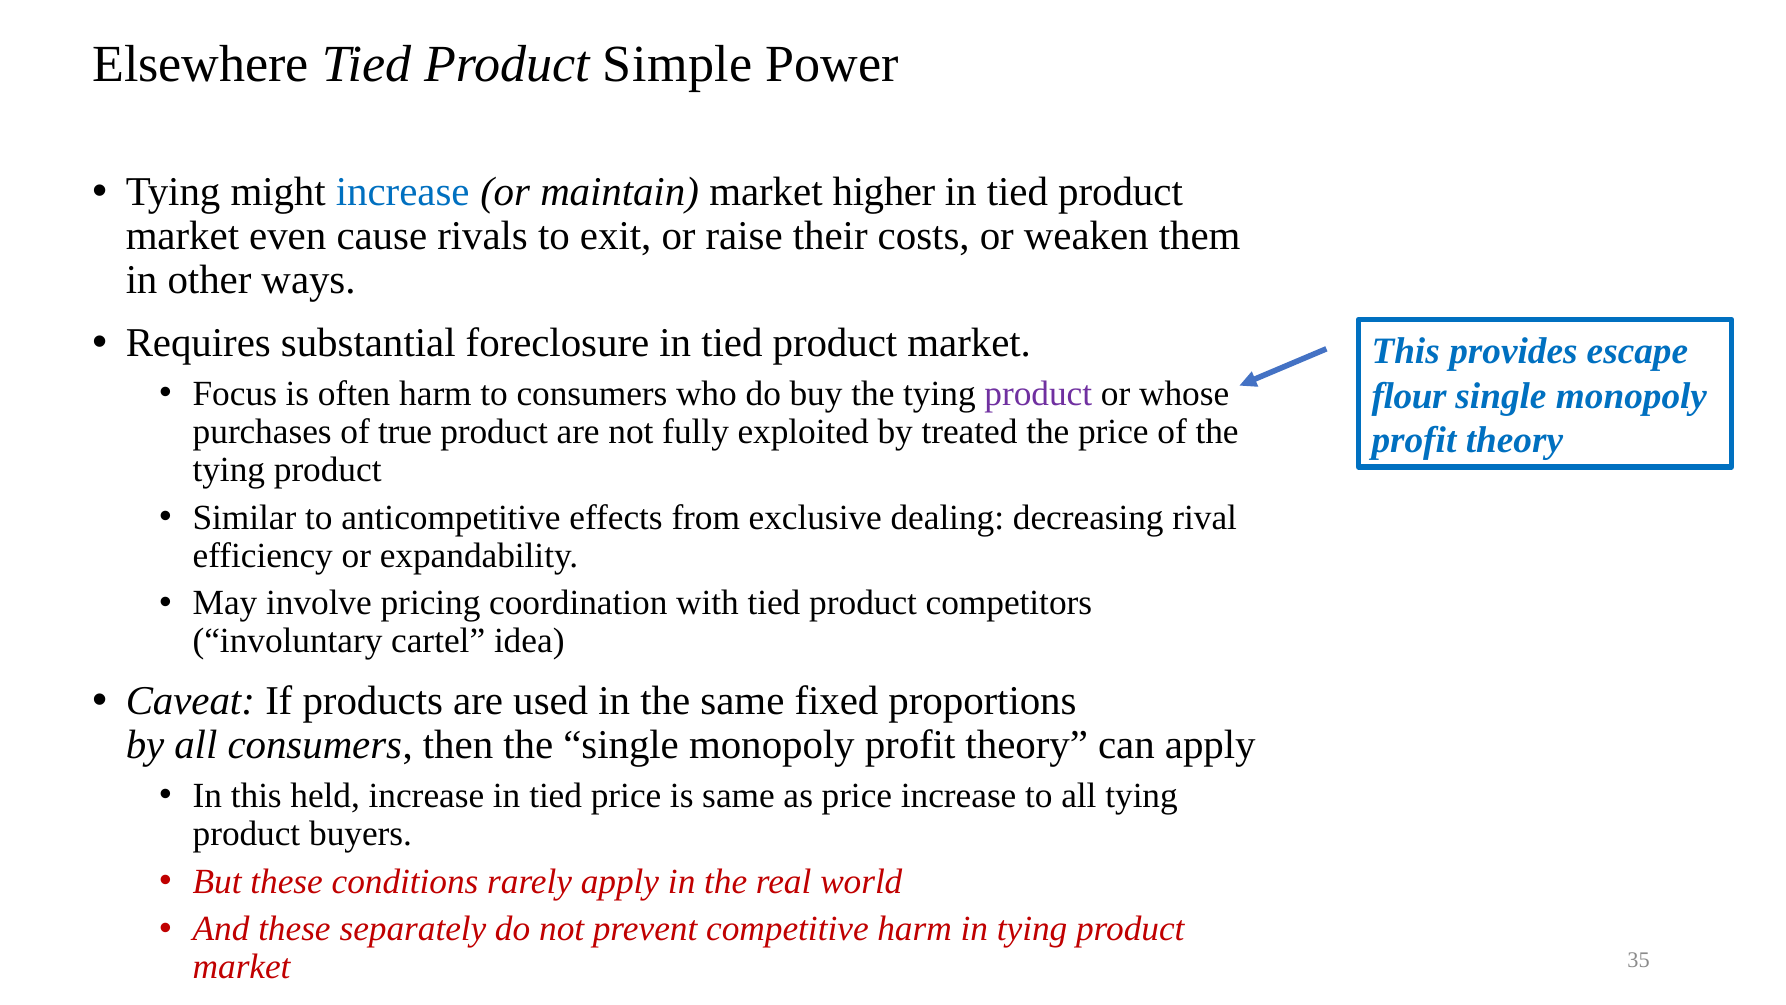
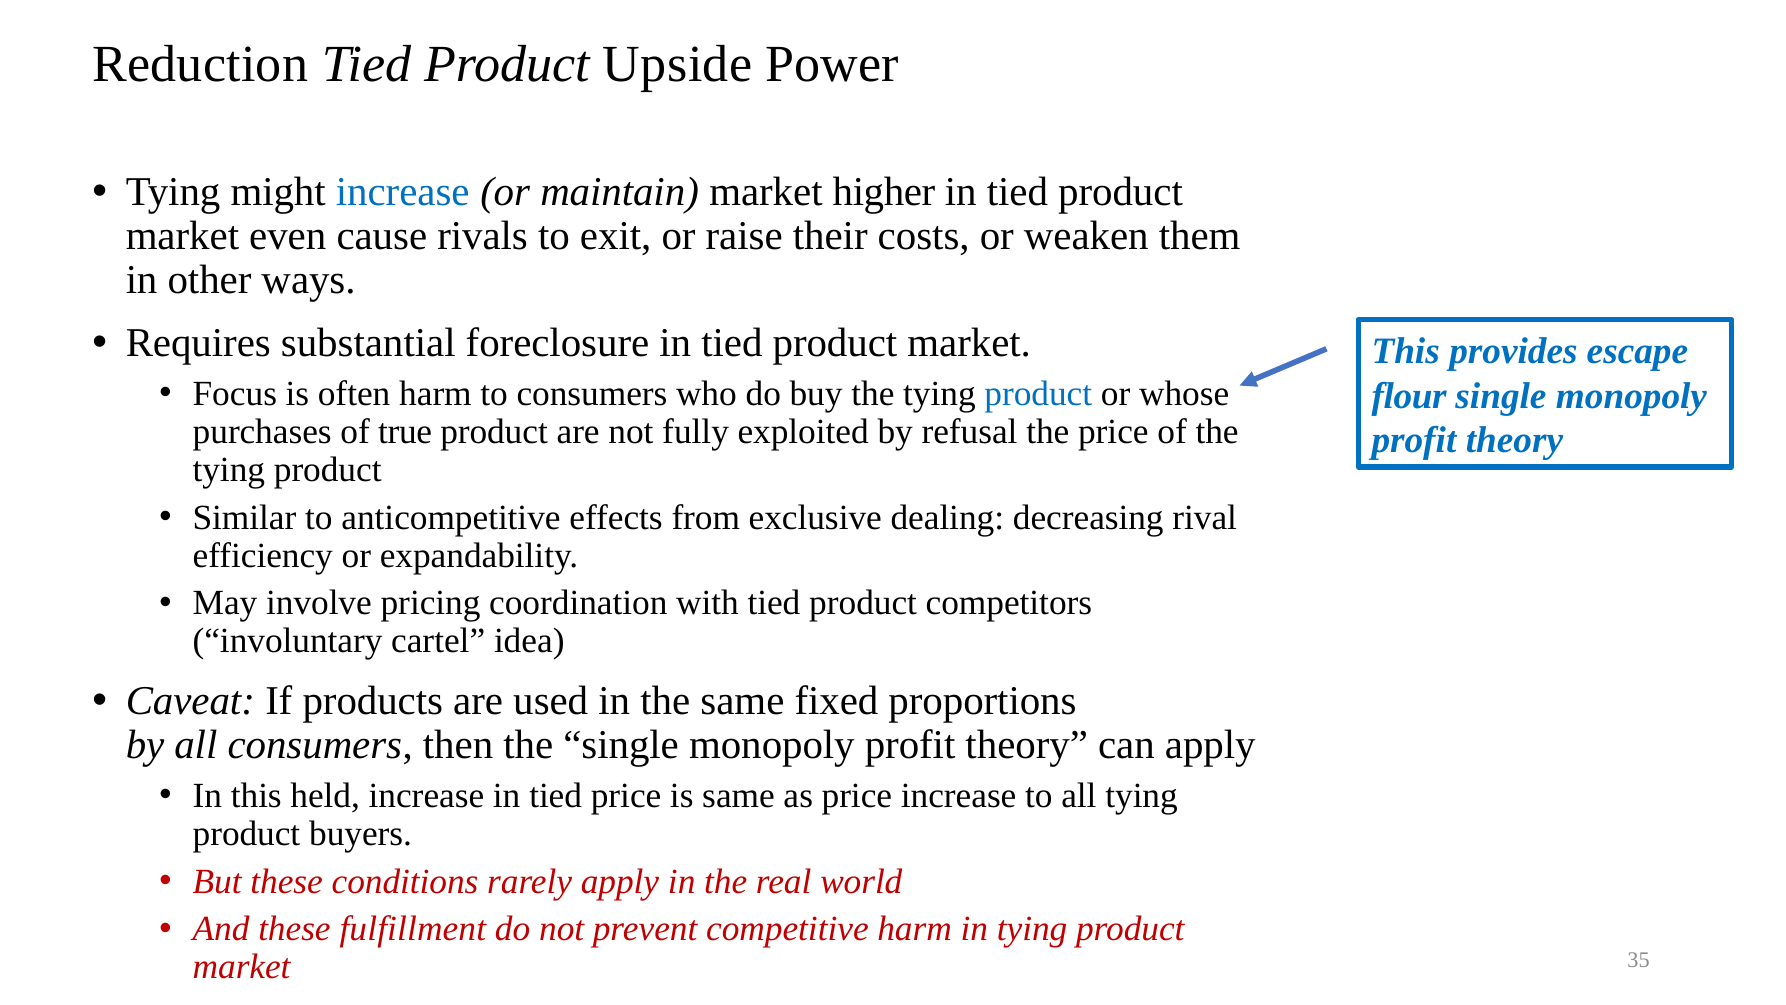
Elsewhere: Elsewhere -> Reduction (200, 64)
Simple: Simple -> Upside (678, 64)
product colour: purple -> blue (1038, 393)
treated: treated -> refusal (969, 432)
separately: separately -> fulfillment (413, 929)
